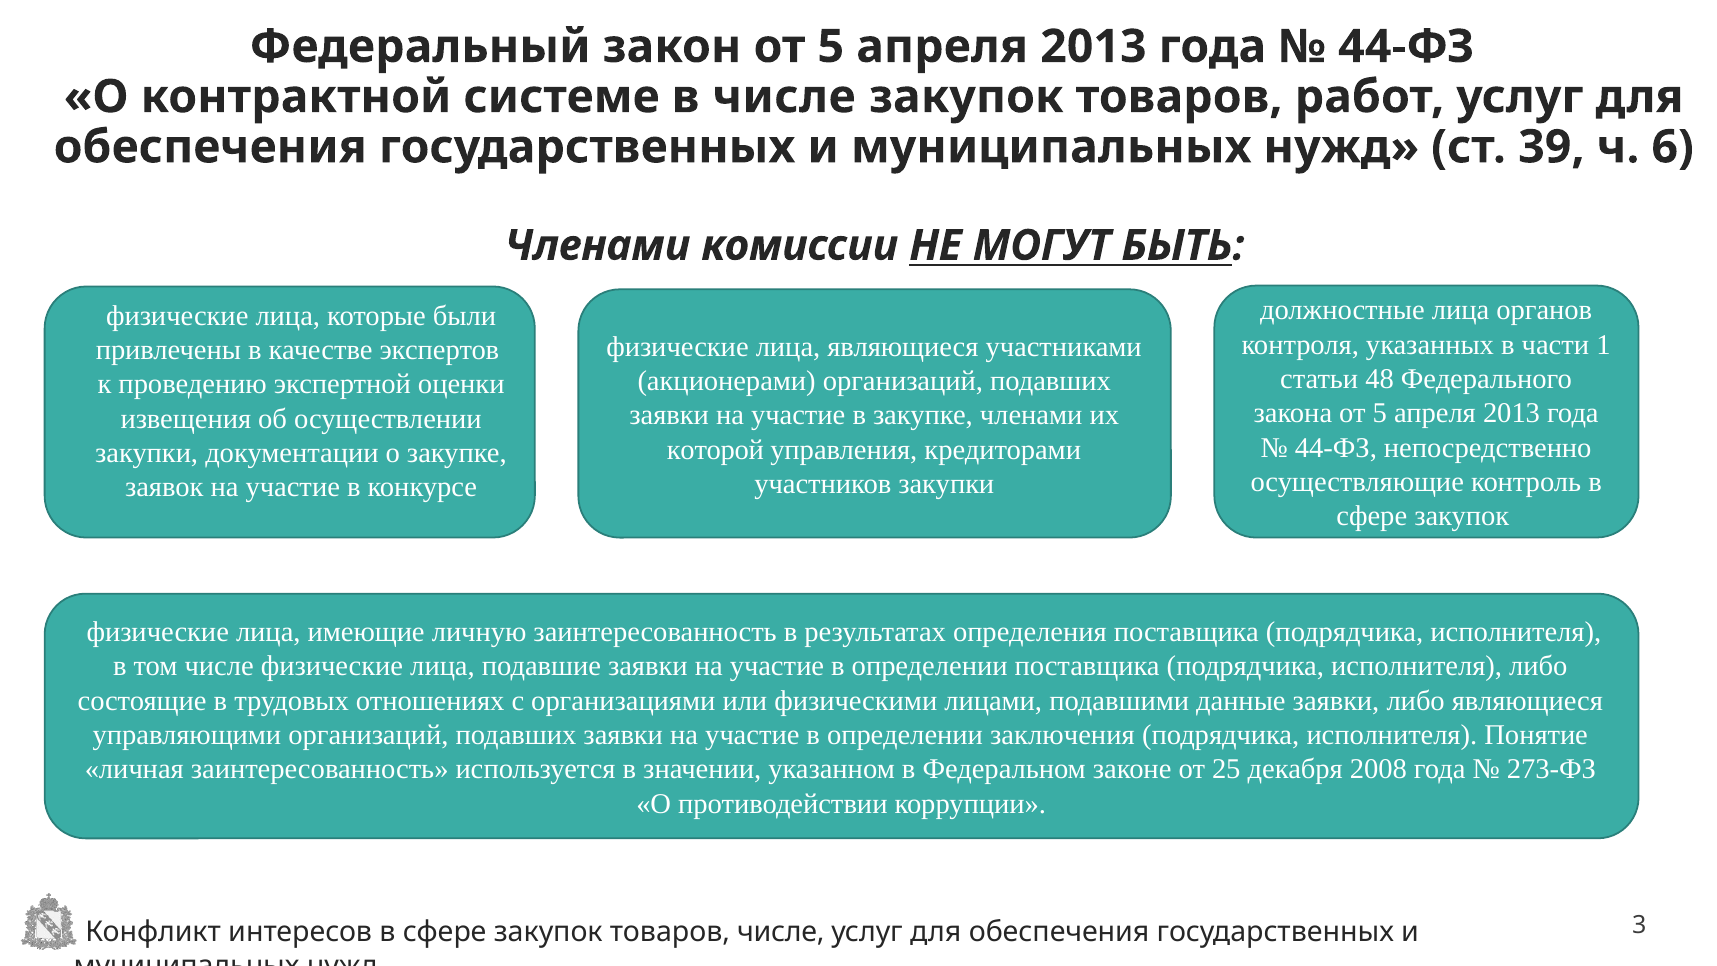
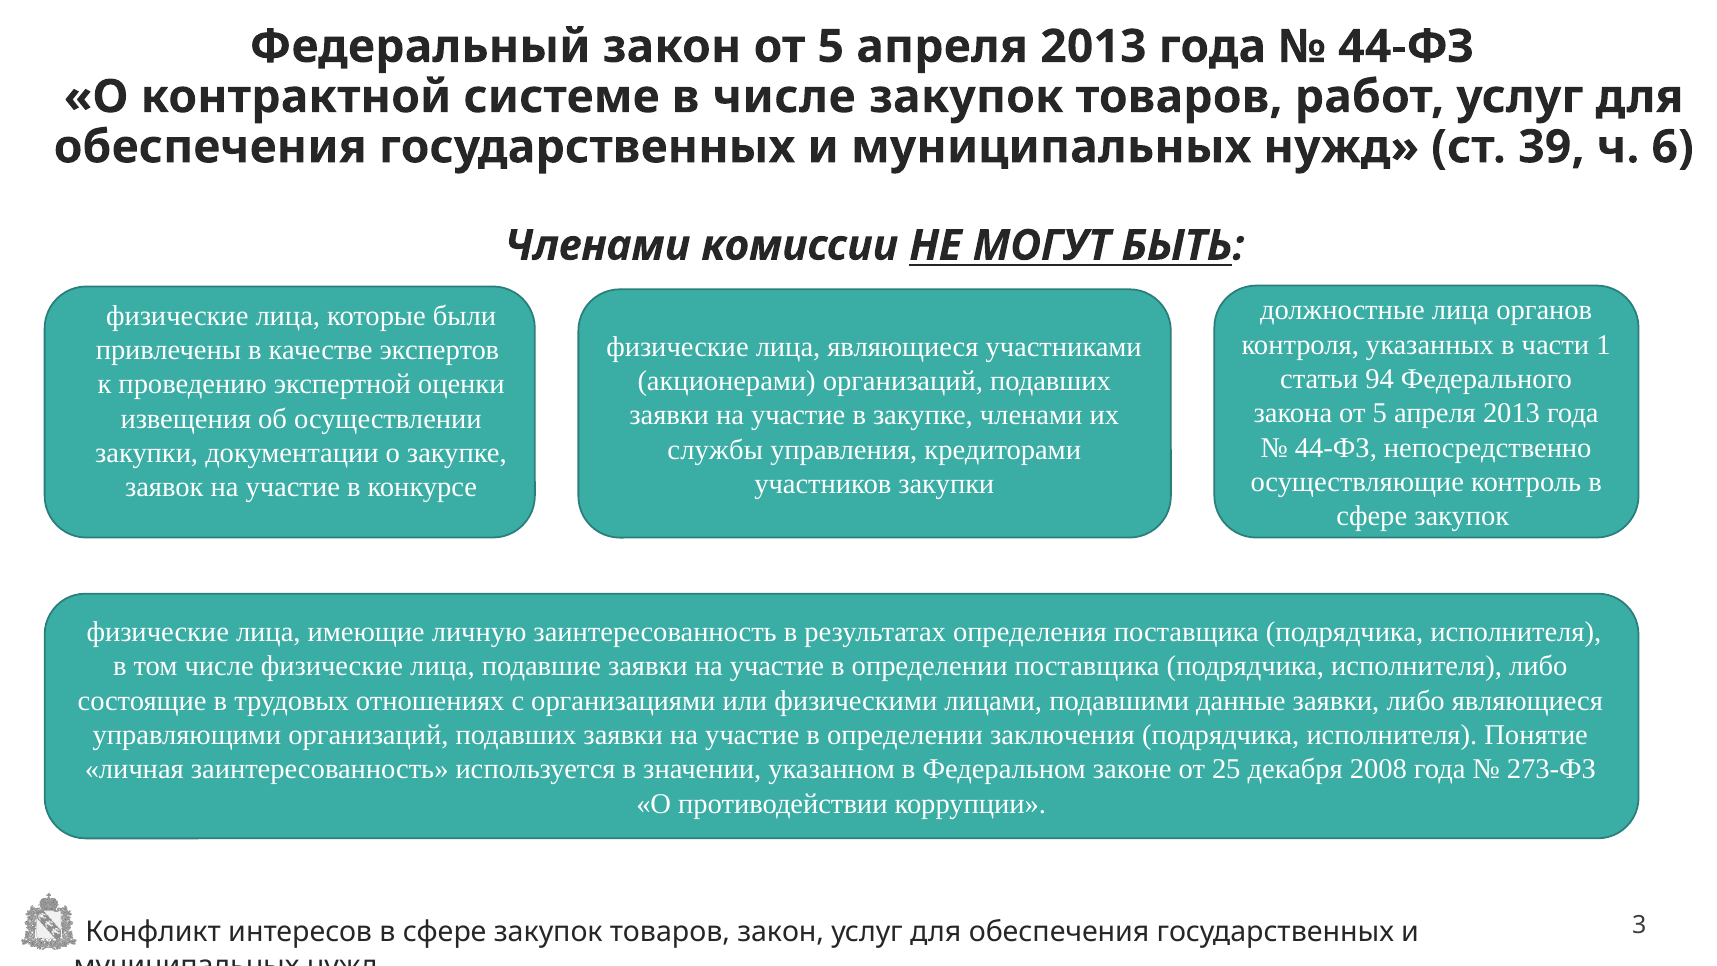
48: 48 -> 94 (1380, 379)
которой: которой -> службы (715, 450)
товаров числе: числе -> закон (781, 932)
